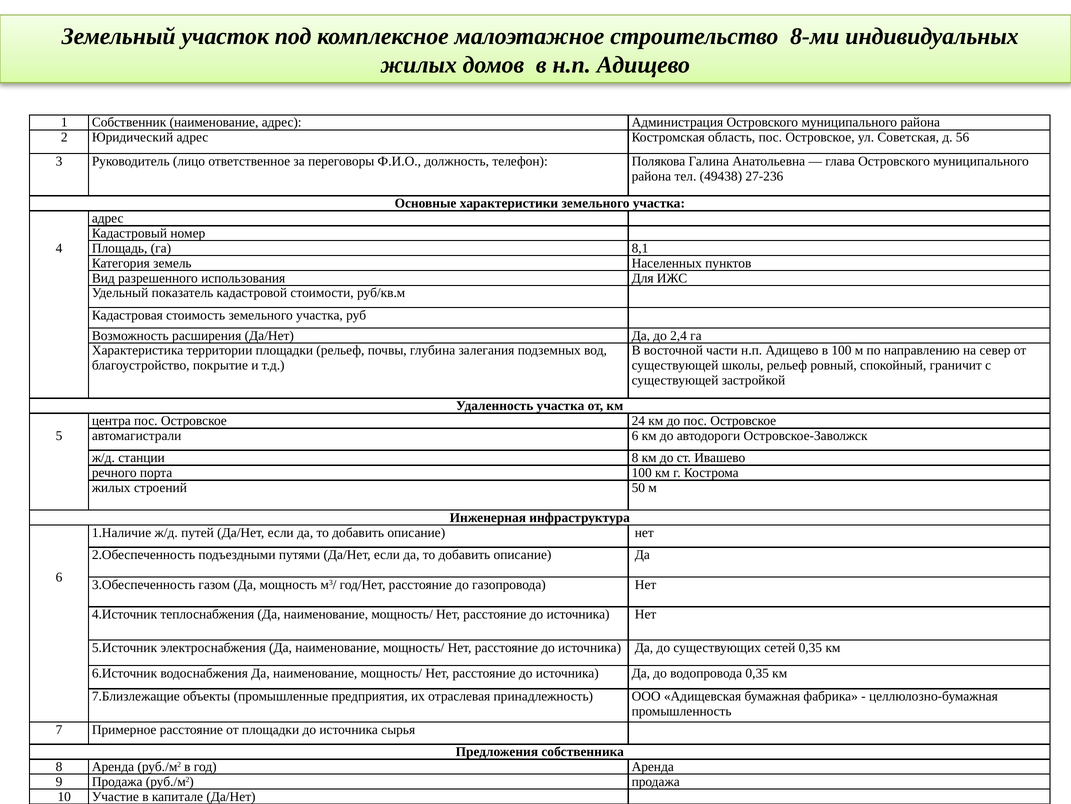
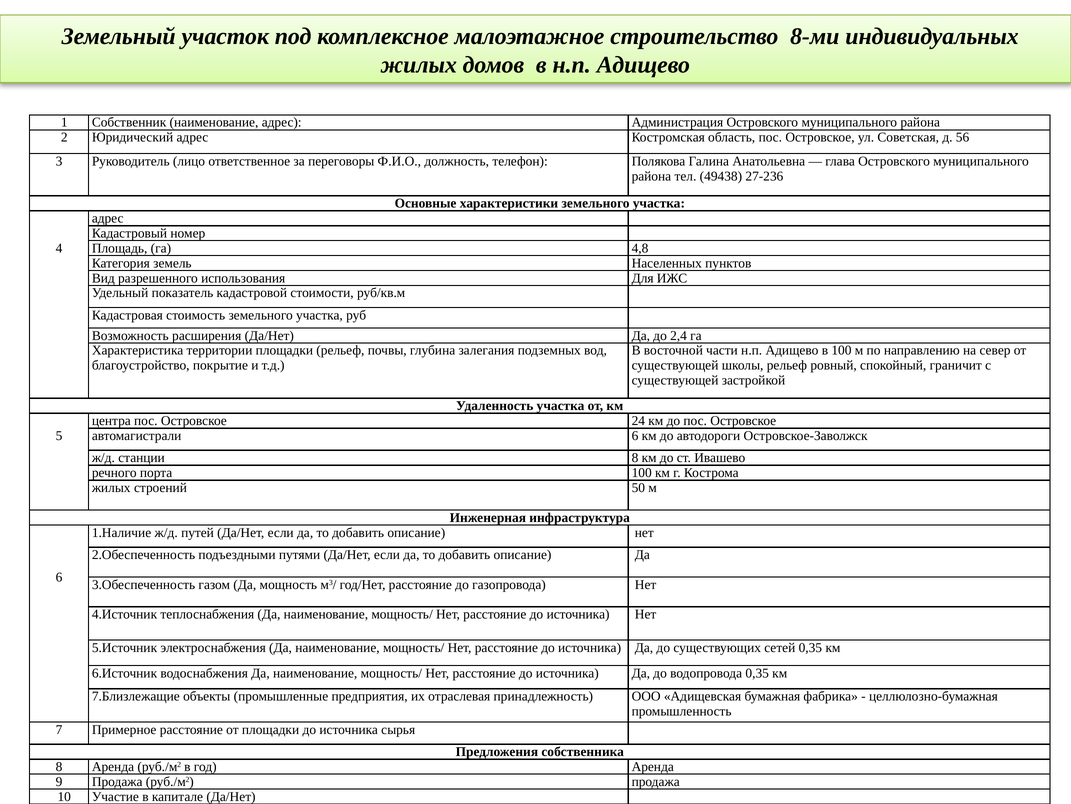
8,1: 8,1 -> 4,8 (640, 248)
